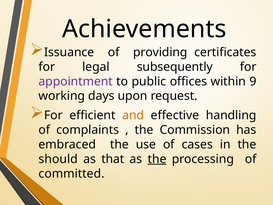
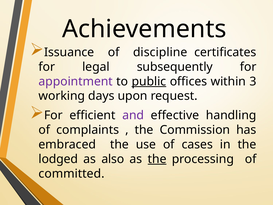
providing: providing -> discipline (160, 52)
public underline: none -> present (149, 81)
9: 9 -> 3 (253, 81)
and colour: orange -> purple (133, 115)
should: should -> lodged (58, 159)
that: that -> also (113, 159)
